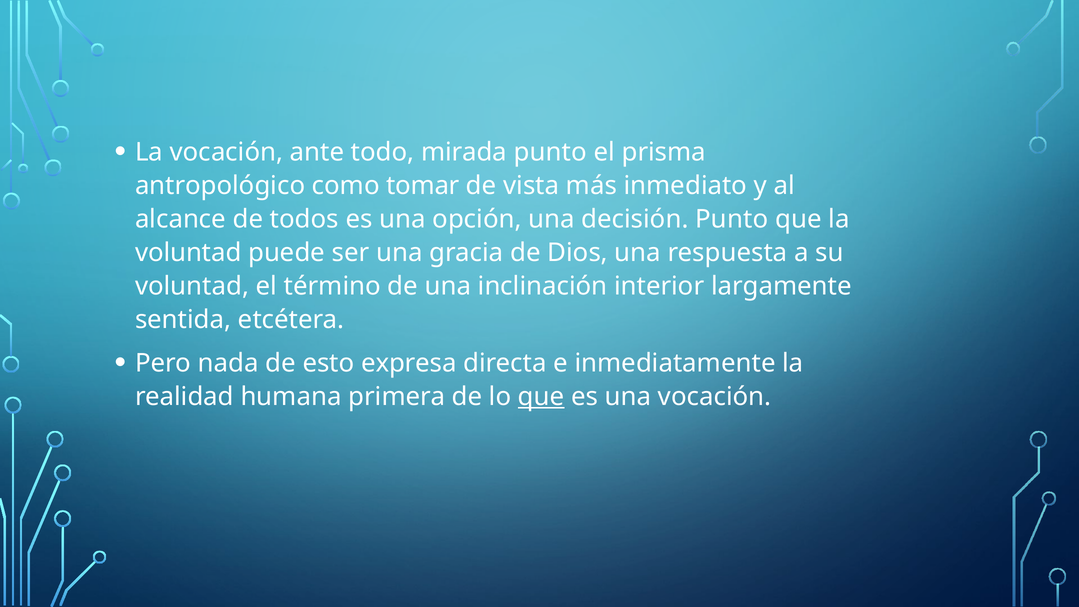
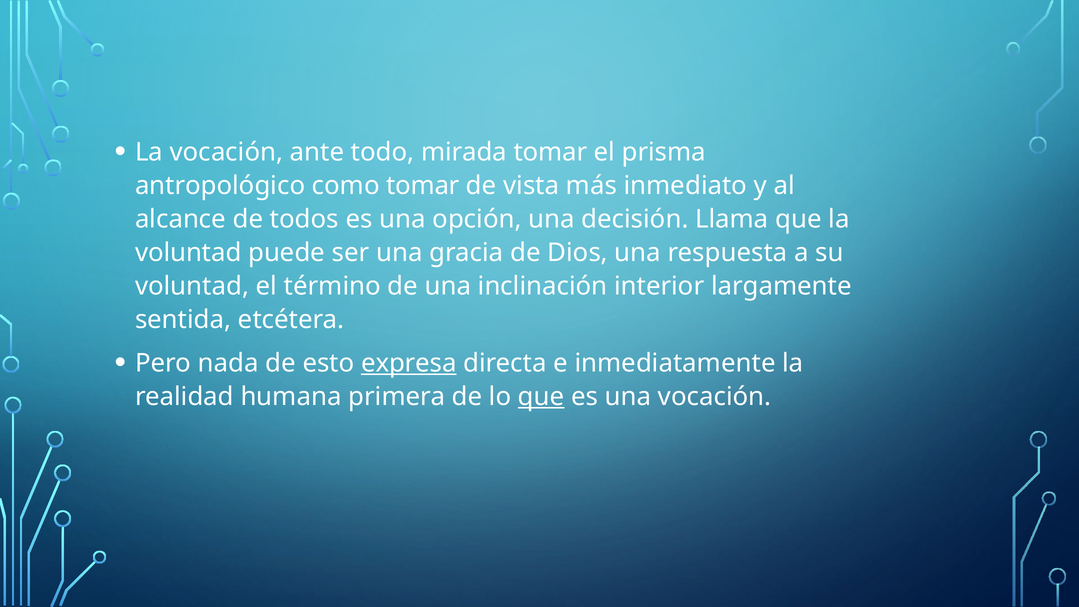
mirada punto: punto -> tomar (550, 152)
decisión Punto: Punto -> Llama (732, 219)
expresa underline: none -> present (409, 363)
